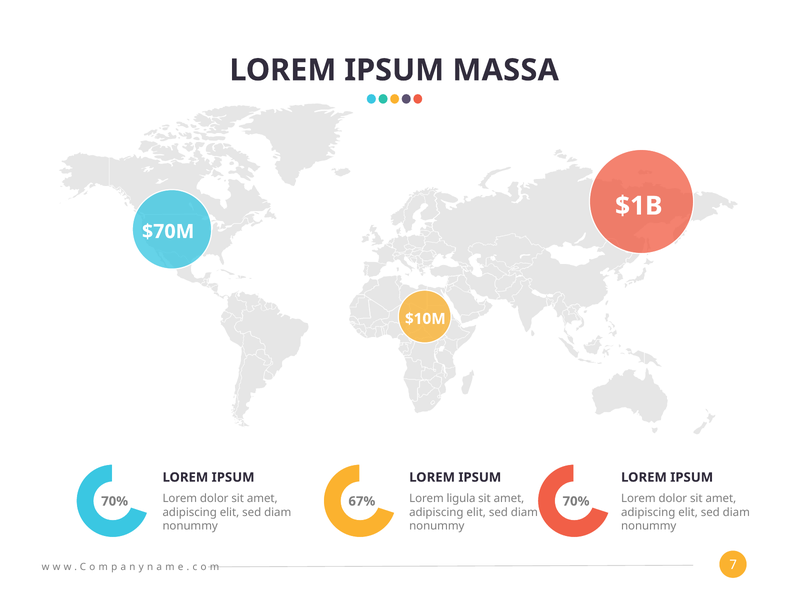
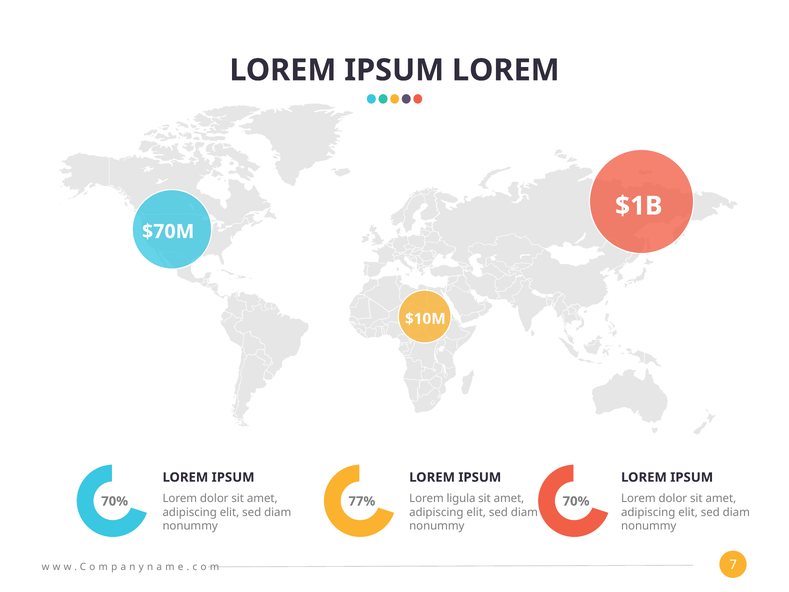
MASSA: MASSA -> LOREM (506, 70)
67%: 67% -> 77% (362, 501)
